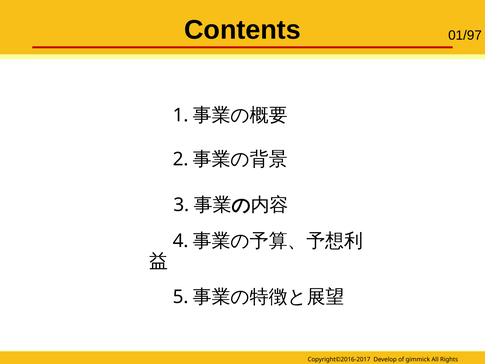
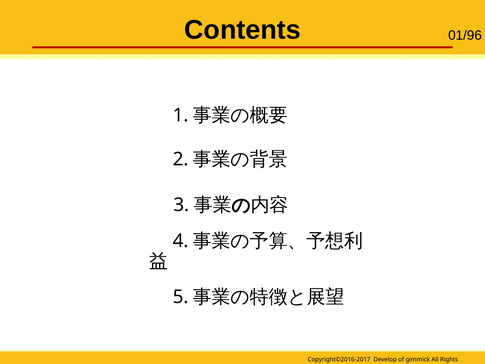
01/97: 01/97 -> 01/96 (465, 35)
